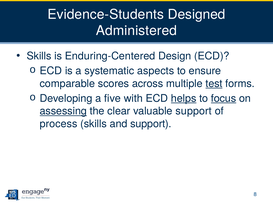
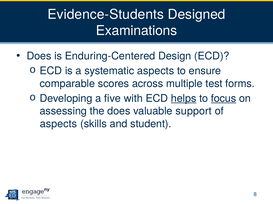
Administered: Administered -> Examinations (137, 31)
Skills: Skills -> Does (39, 56)
test underline: present -> none (214, 84)
assessing underline: present -> none (63, 111)
the clear: clear -> does (119, 111)
process: process -> aspects (58, 124)
and support: support -> student (151, 124)
